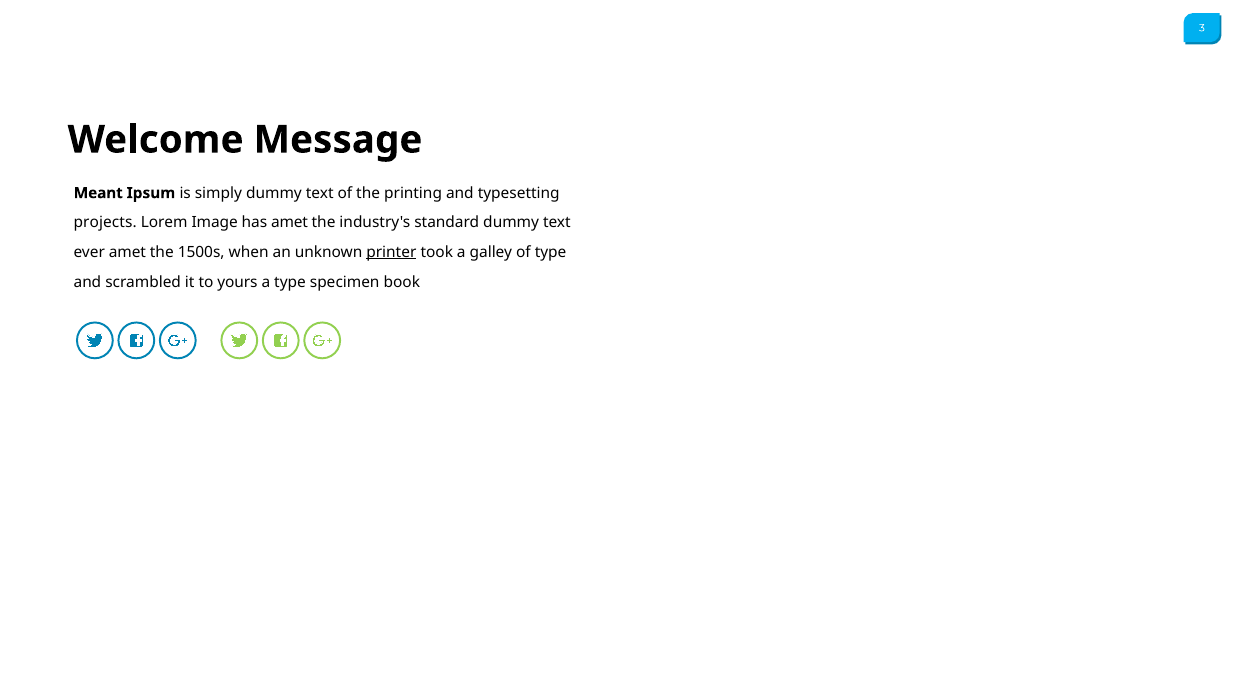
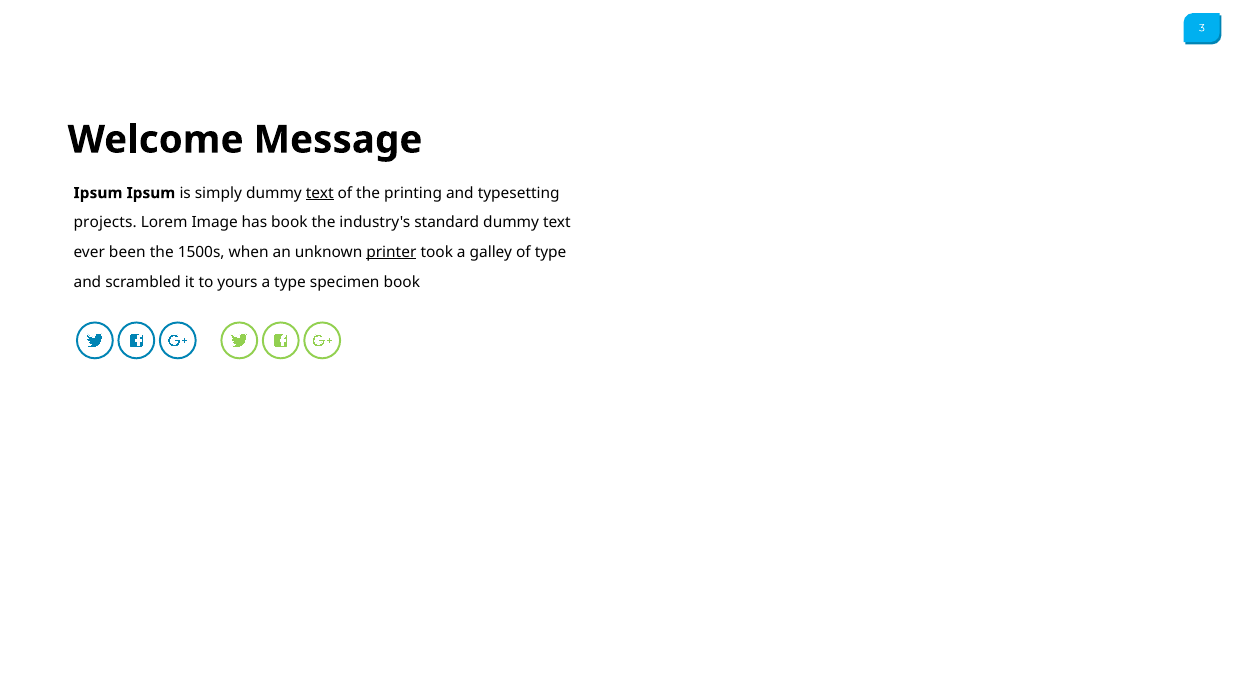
Meant: Meant -> Ipsum (98, 193)
text underline: none -> present (320, 193)
has amet: amet -> book (289, 223)
ever amet: amet -> been (127, 252)
